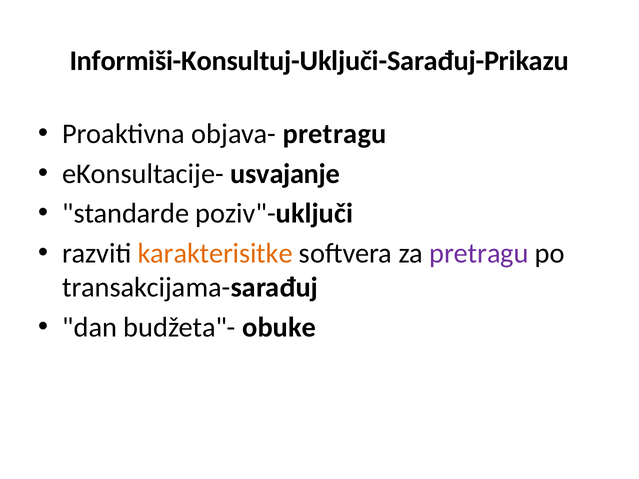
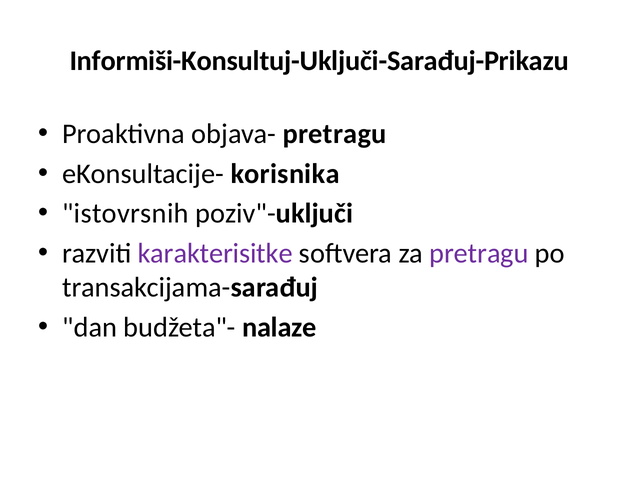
usvajanje: usvajanje -> korisnika (285, 174)
standarde: standarde -> istovrsnih (126, 214)
karakterisitke colour: orange -> purple (215, 253)
obuke: obuke -> nalaze (279, 327)
